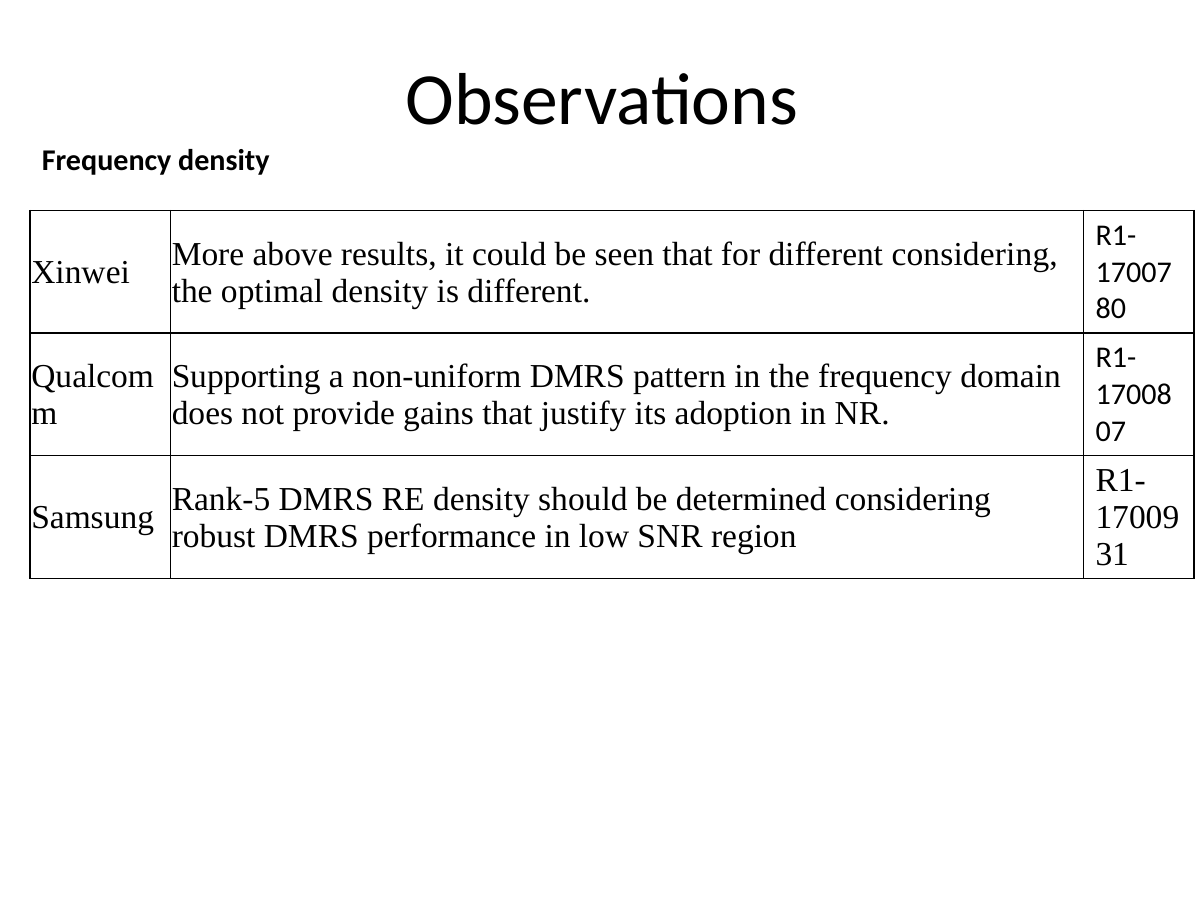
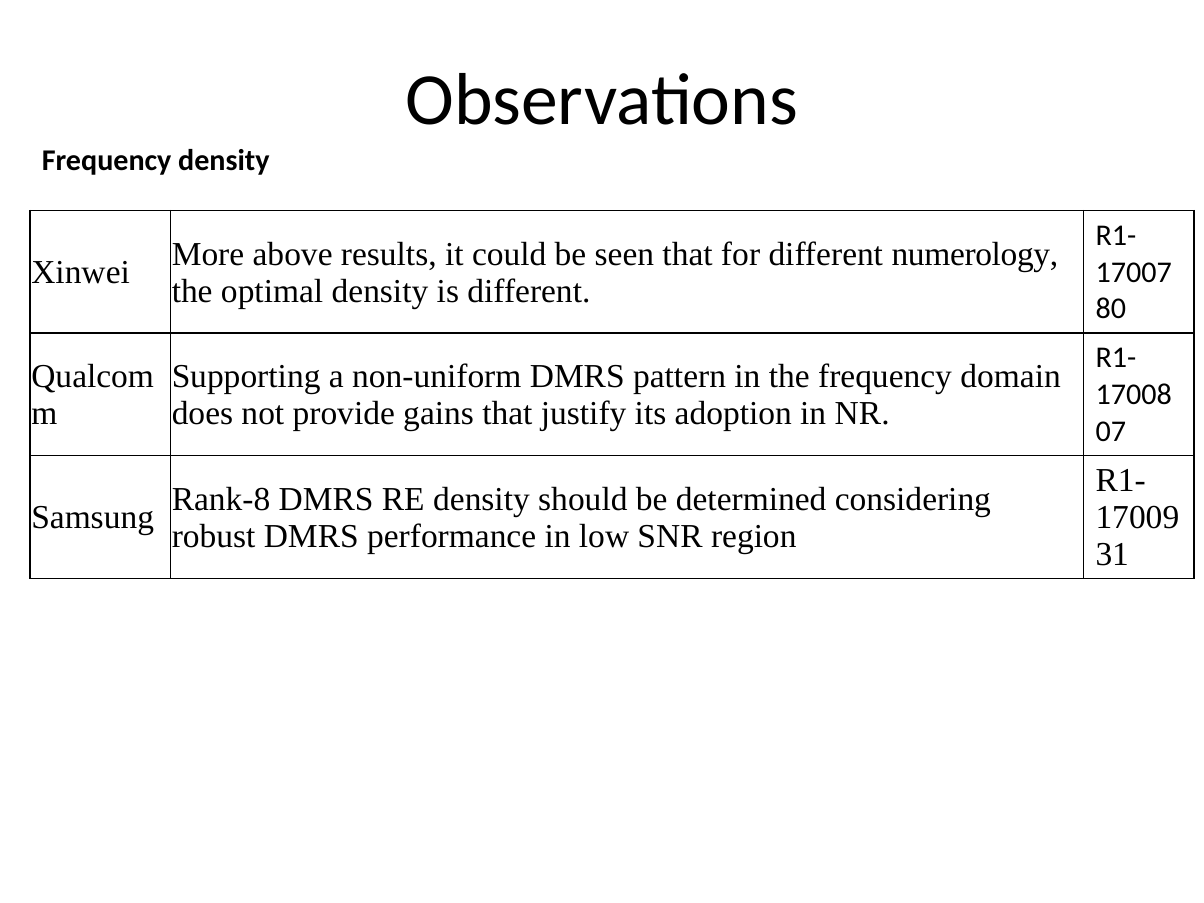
different considering: considering -> numerology (975, 254)
Rank-5: Rank-5 -> Rank-8 (221, 499)
